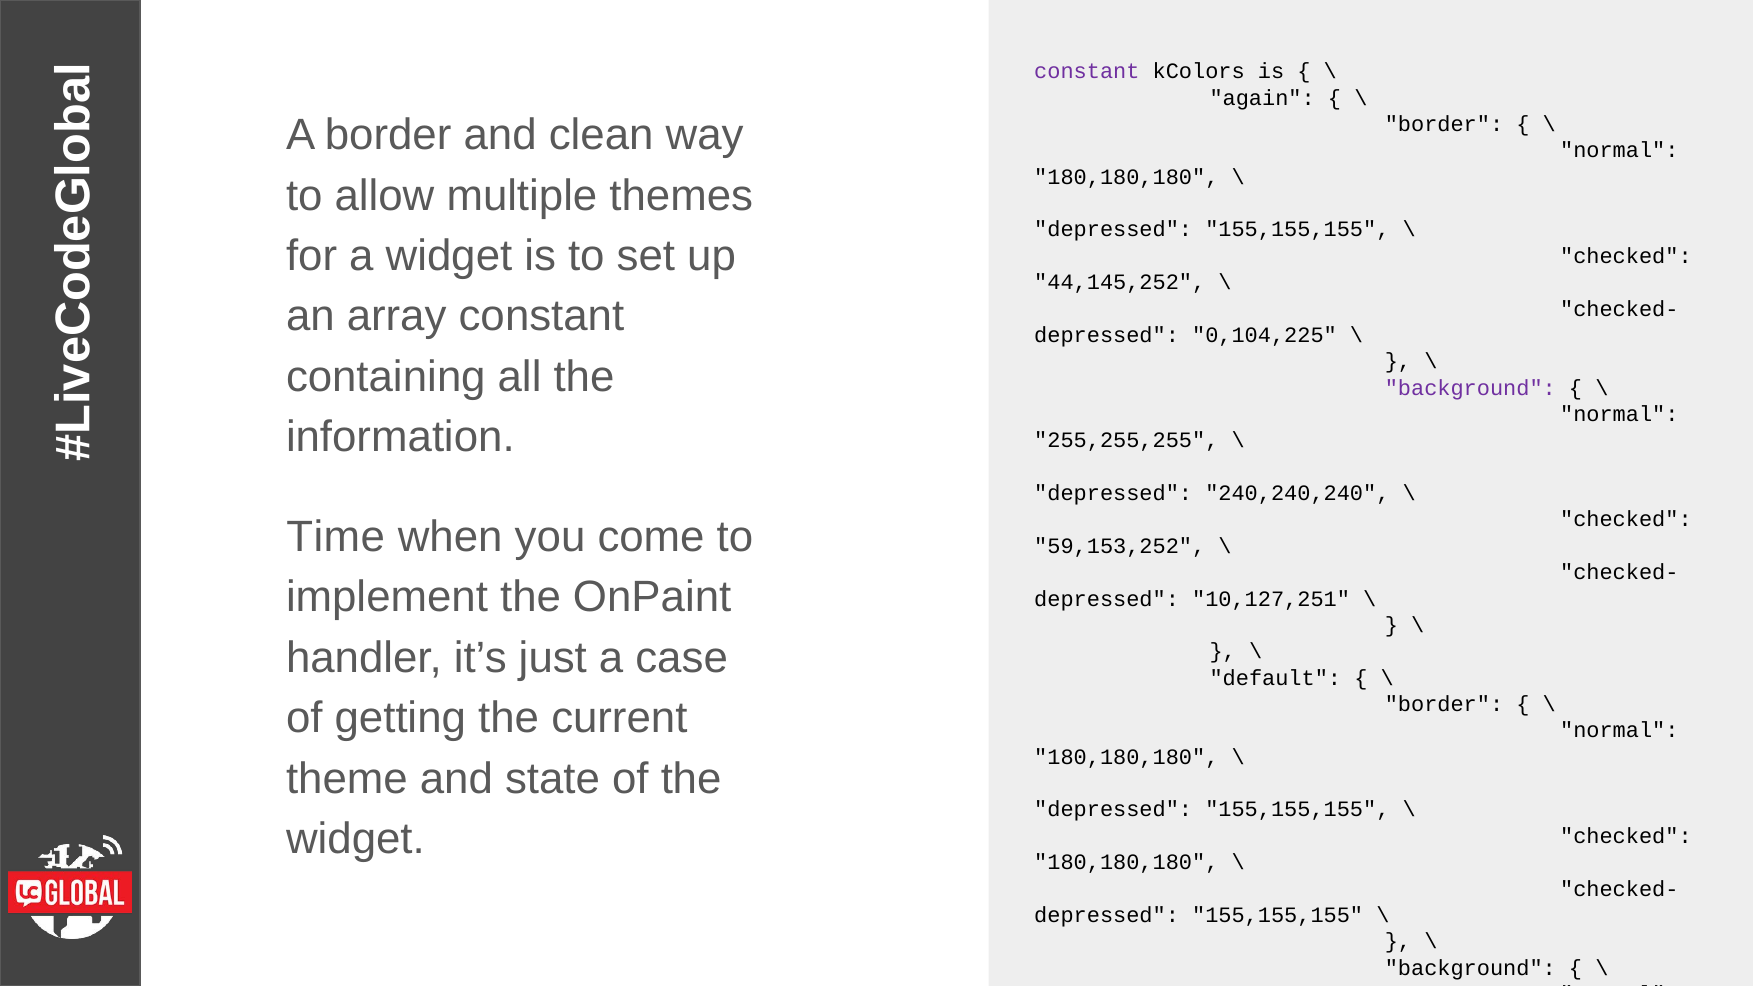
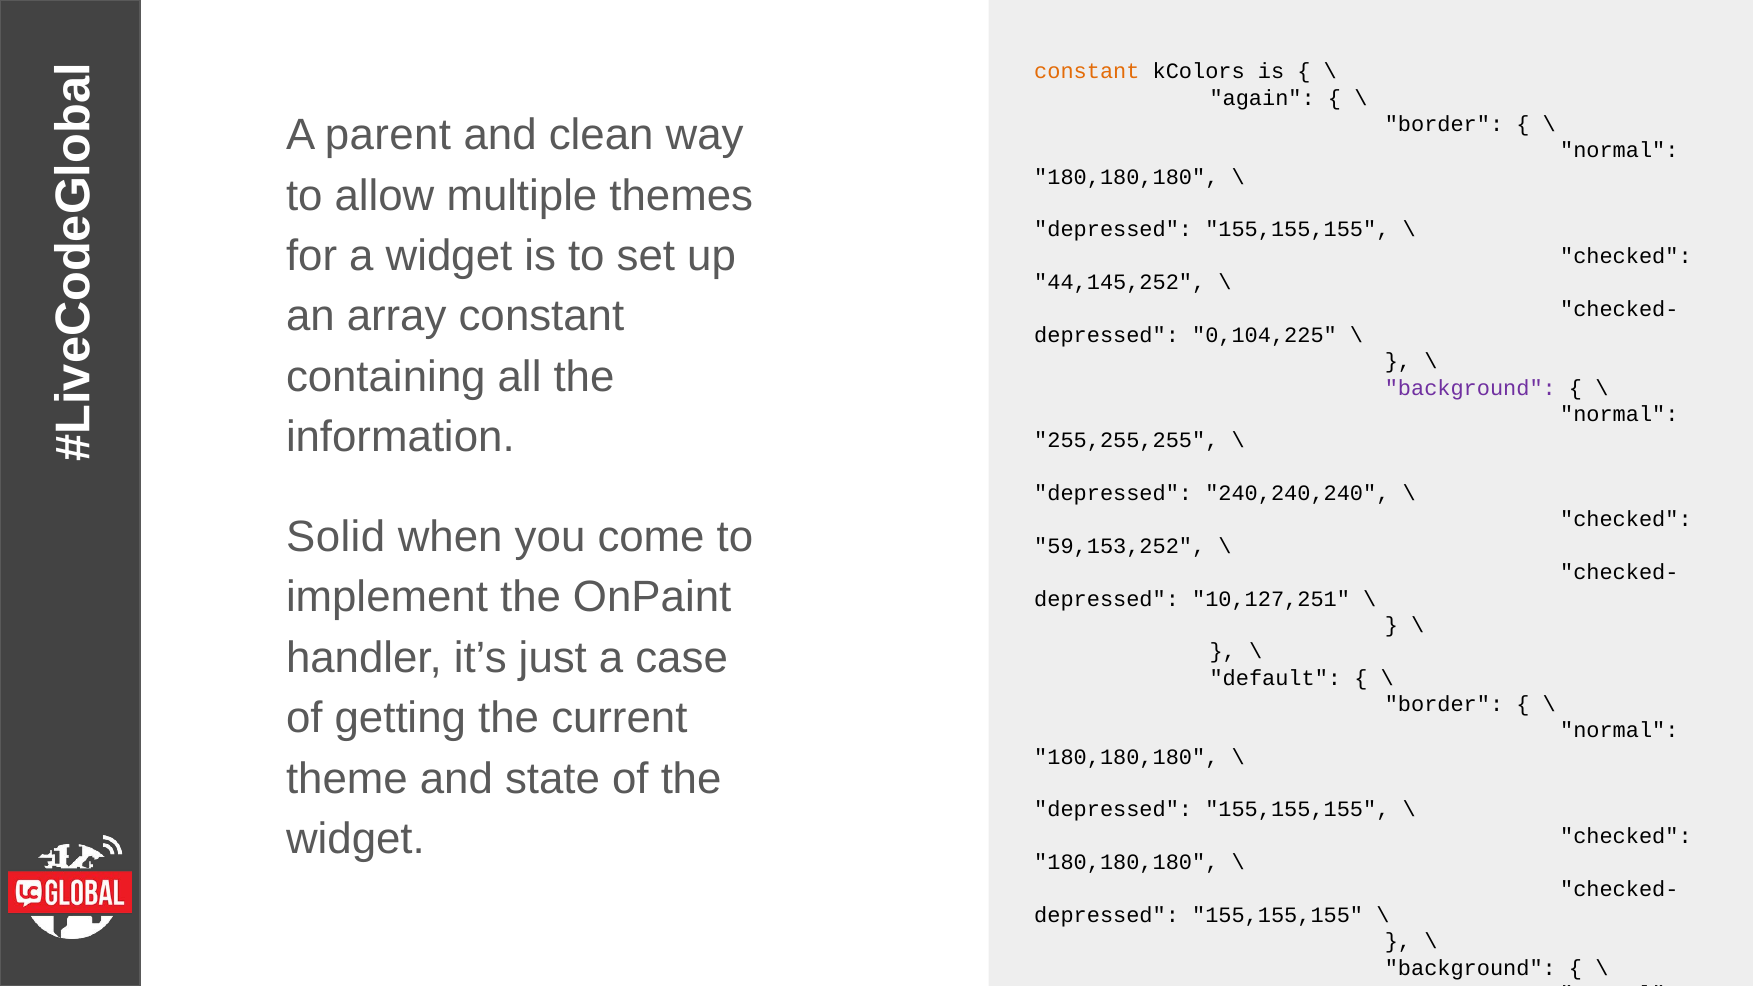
constant colour: purple -> orange (1087, 72)
A border: border -> parent (388, 135)
Time: Time -> Solid (336, 537)
